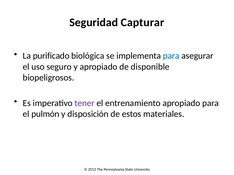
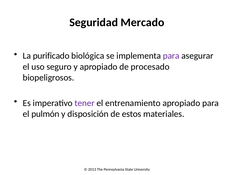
Capturar: Capturar -> Mercado (143, 22)
para colour: blue -> purple (171, 56)
disponible: disponible -> procesado (150, 67)
